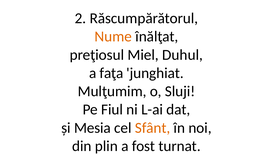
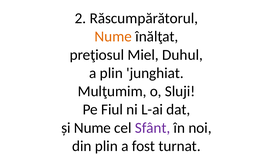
a faţa: faţa -> plin (111, 73)
și Mesia: Mesia -> Nume (92, 127)
Sfânt colour: orange -> purple (153, 127)
